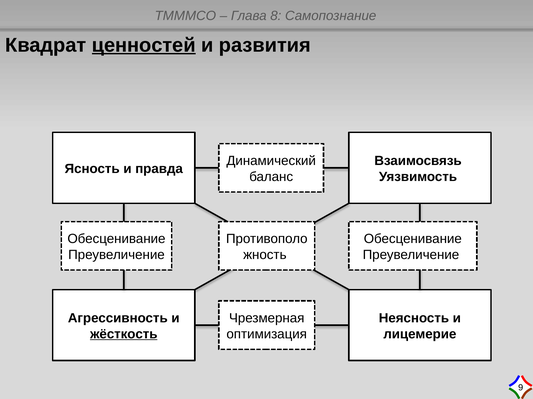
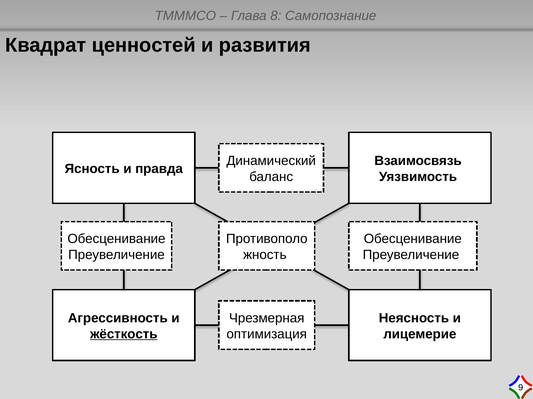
ценностей underline: present -> none (144, 45)
